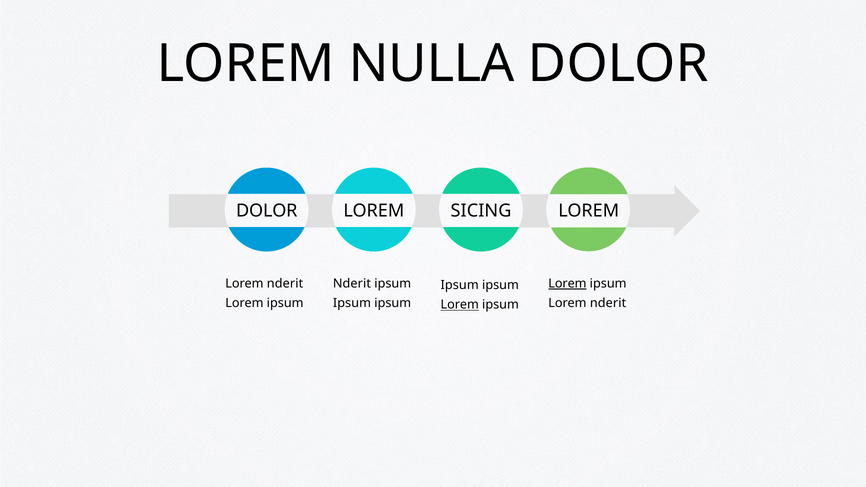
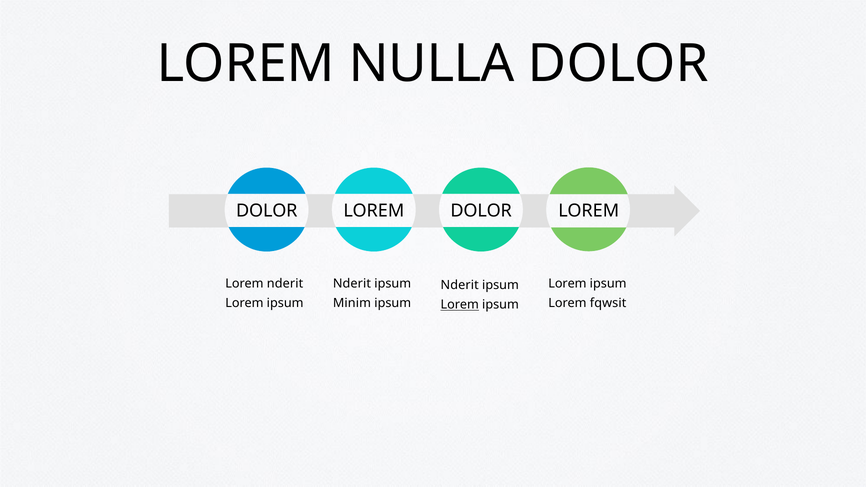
SICING: SICING -> DOLOR (481, 211)
Lorem underline: present -> none (567, 284)
Ipsum: Ipsum -> Nderit (460, 285)
Ipsum: Ipsum -> Minim (352, 303)
nderit: nderit -> fqwsit (608, 303)
